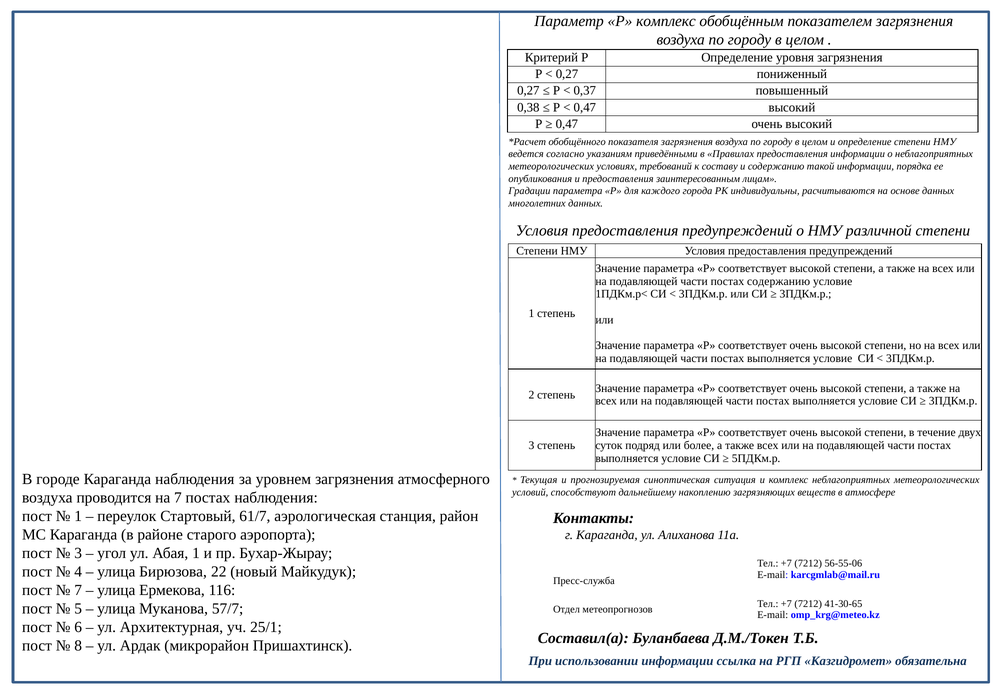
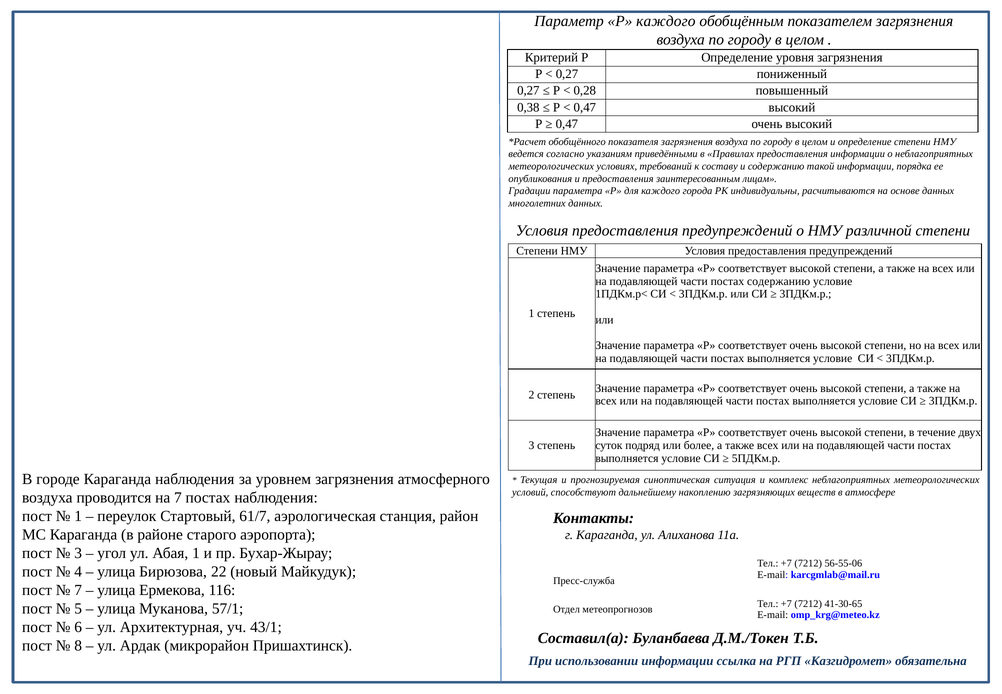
Р комплекс: комплекс -> каждого (666, 21)
0,37: 0,37 -> 0,28 (585, 91)
57/7: 57/7 -> 57/1 (228, 608)
25/1: 25/1 -> 43/1 (266, 627)
